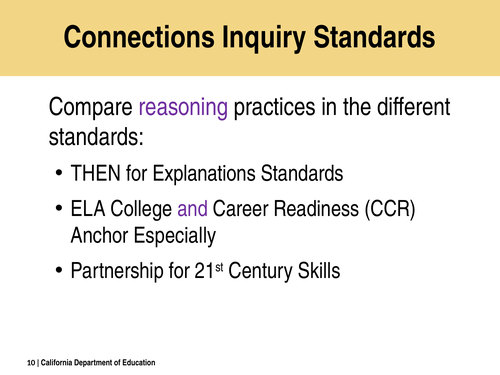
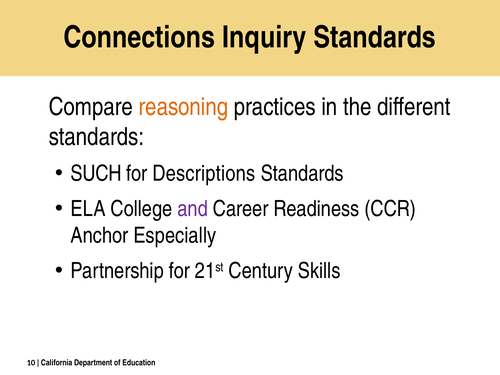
reasoning colour: purple -> orange (183, 107)
THEN: THEN -> SUCH (96, 174)
Explanations: Explanations -> Descriptions (204, 174)
